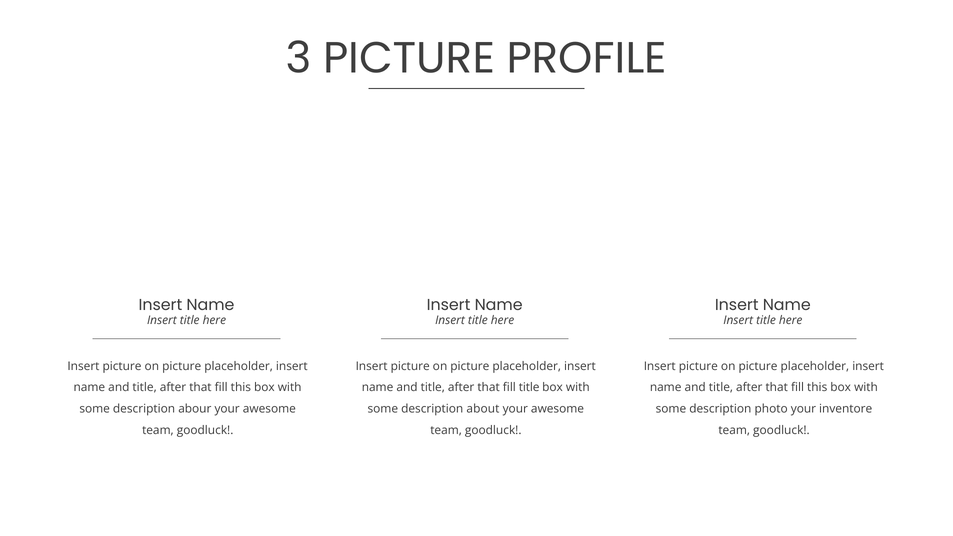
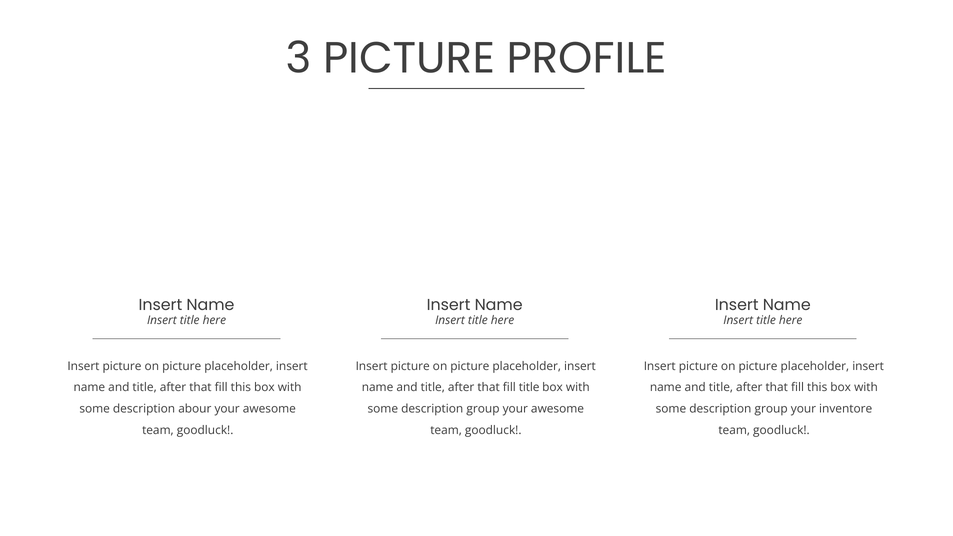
about: about -> group (483, 409)
photo: photo -> group (771, 409)
